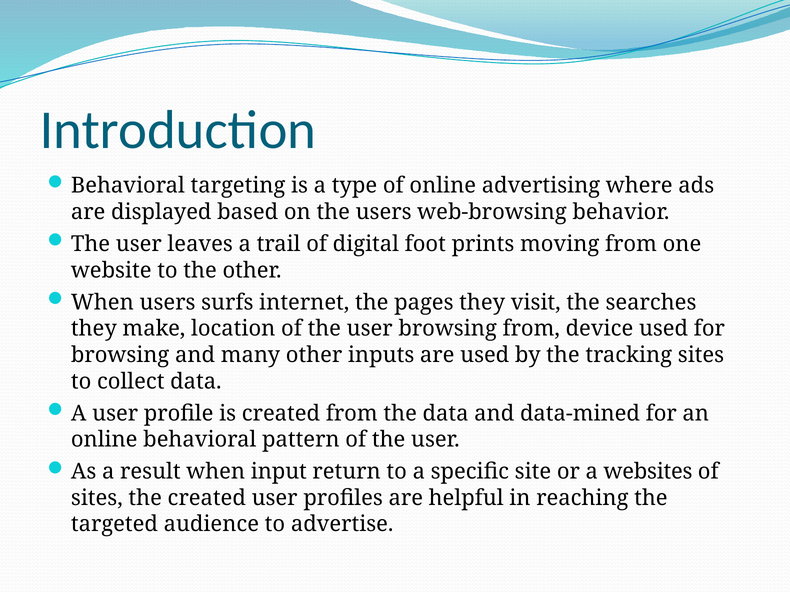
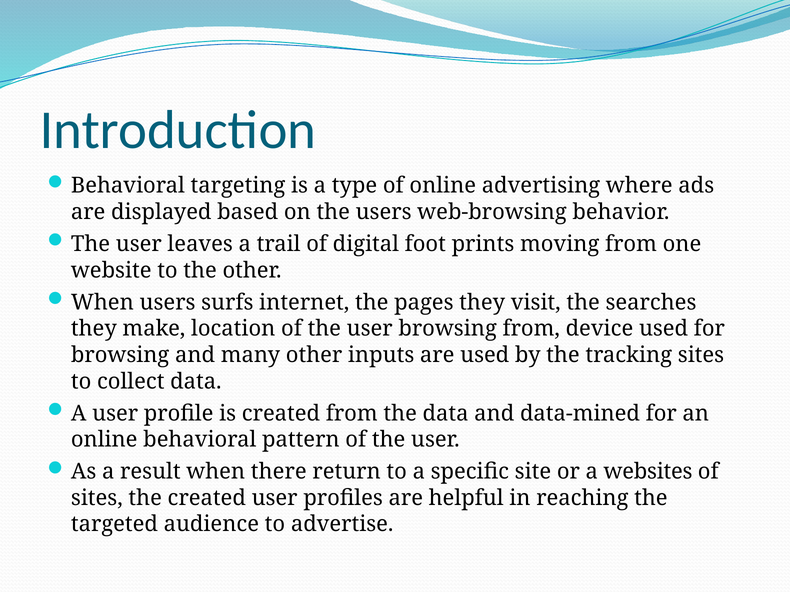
input: input -> there (279, 472)
